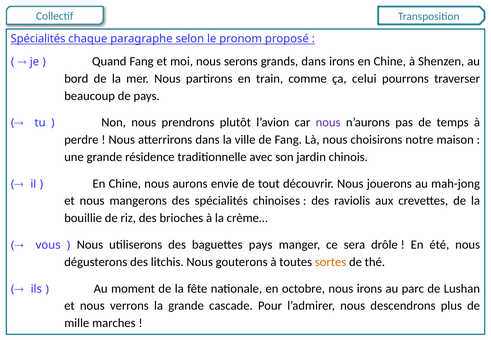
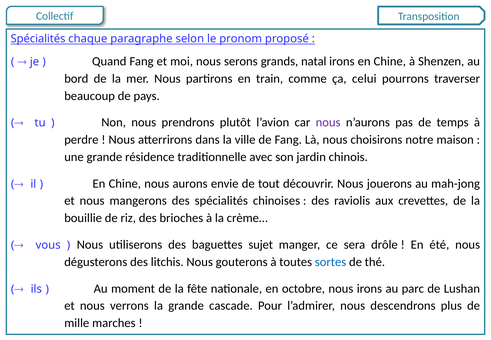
grands dans: dans -> natal (314, 61)
baguettes pays: pays -> sujet (261, 245)
sortes colour: orange -> blue (331, 262)
